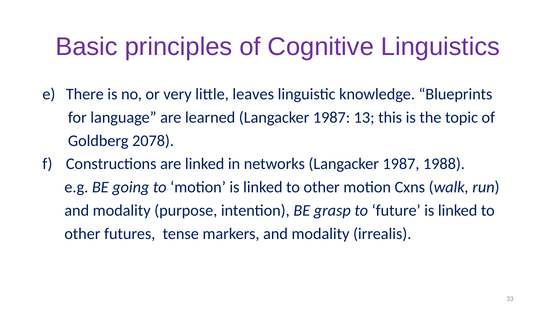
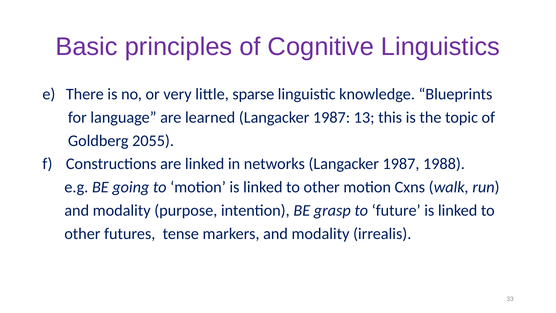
leaves: leaves -> sparse (253, 94)
2078: 2078 -> 2055 (153, 141)
